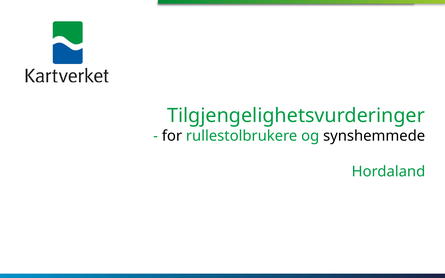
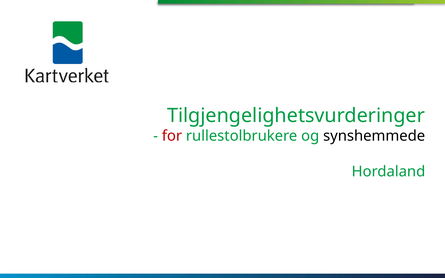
for colour: black -> red (172, 136)
